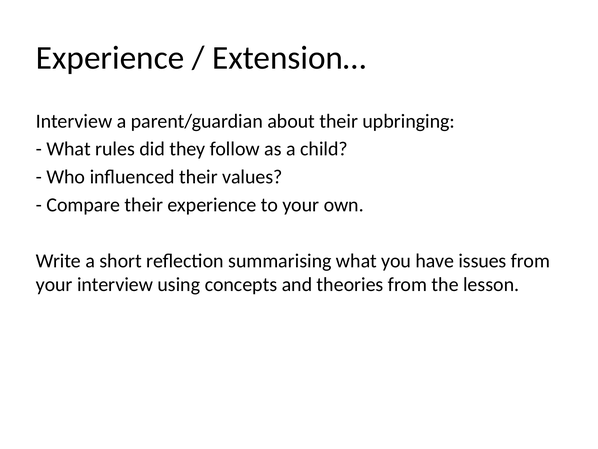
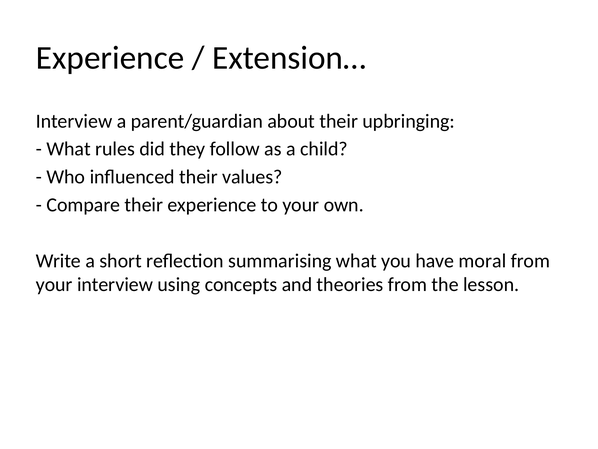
issues: issues -> moral (482, 260)
